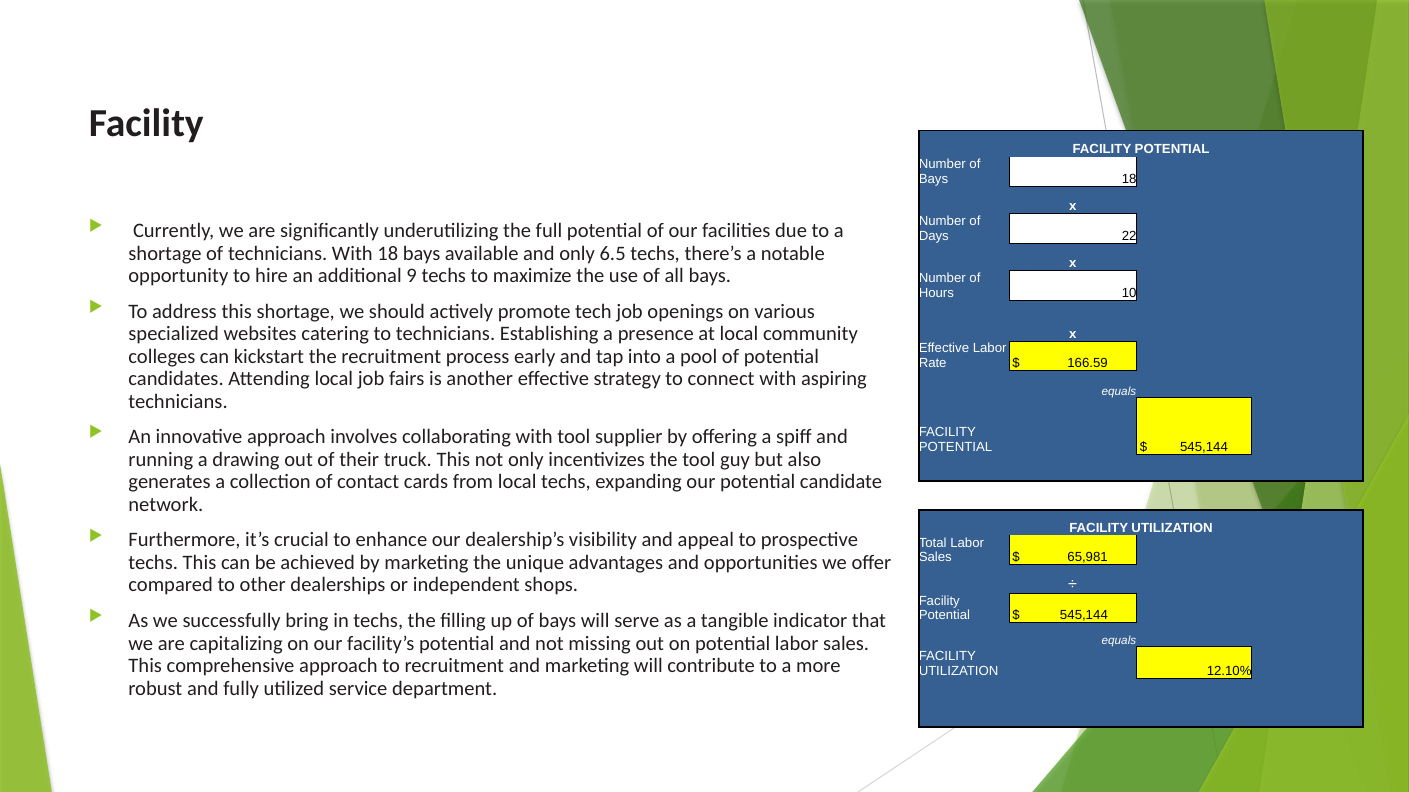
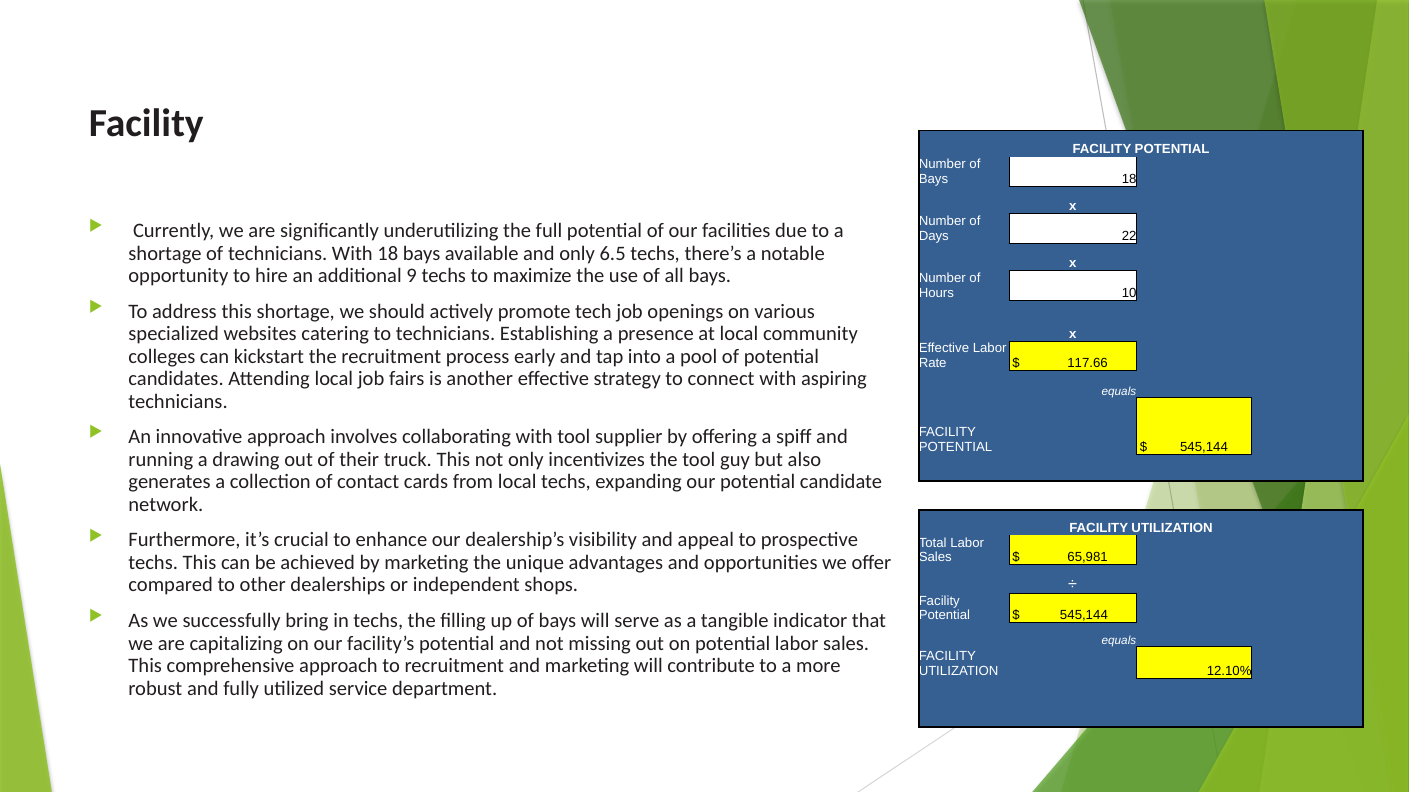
166.59: 166.59 -> 117.66 (1088, 364)
